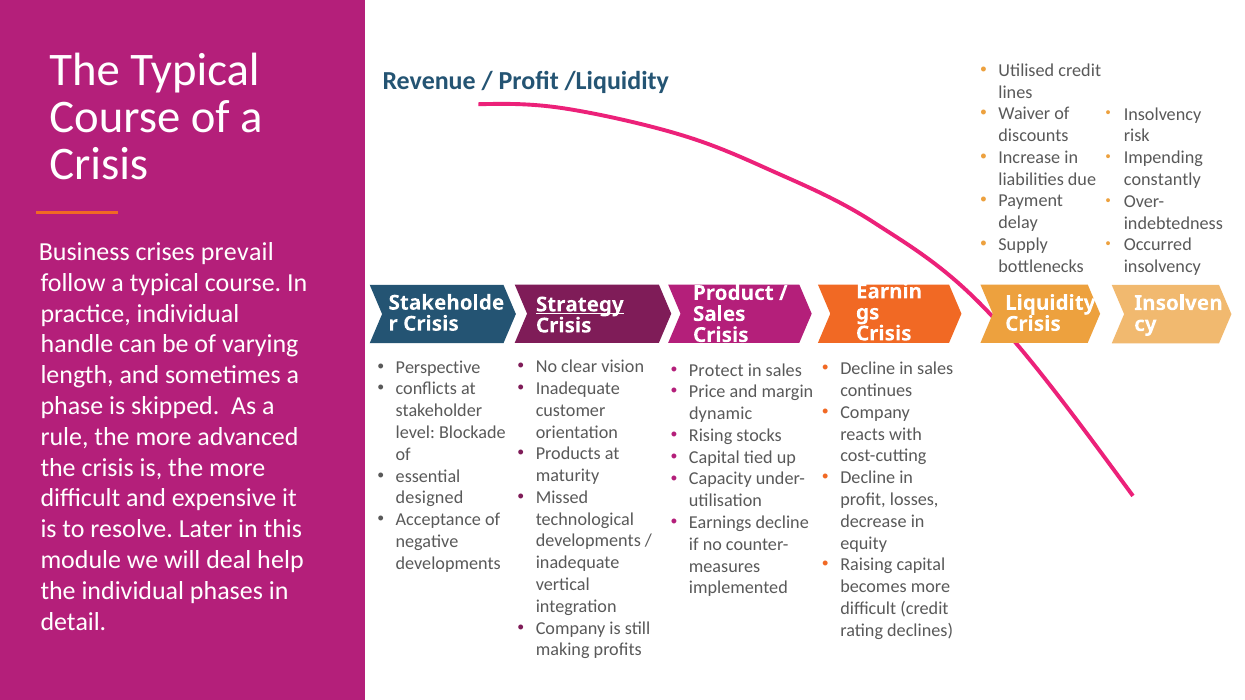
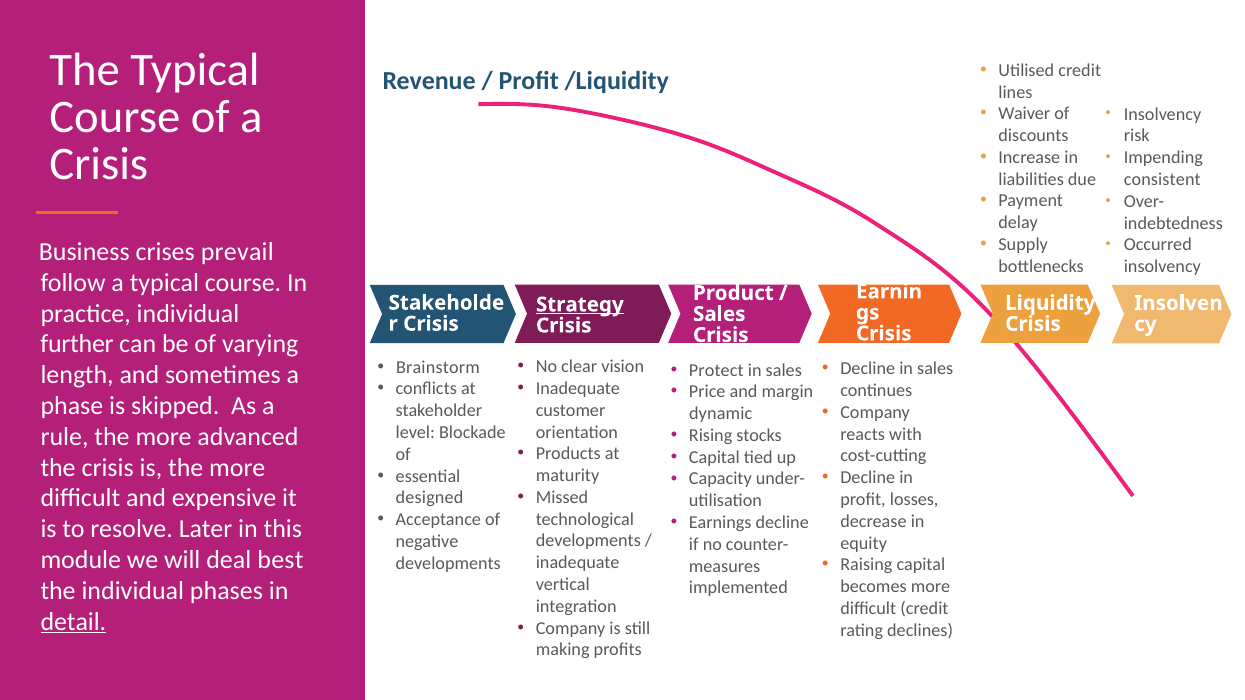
constantly: constantly -> consistent (1162, 180)
handle: handle -> further (77, 344)
Perspective: Perspective -> Brainstorm (438, 367)
help: help -> best (280, 560)
detail underline: none -> present (73, 622)
